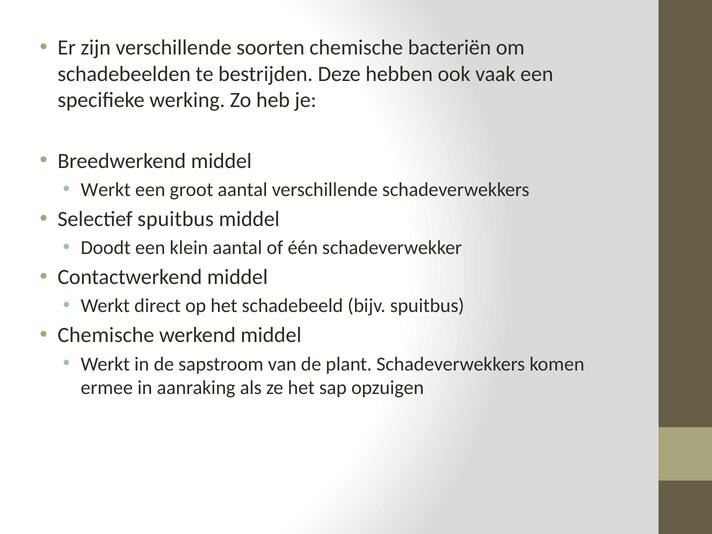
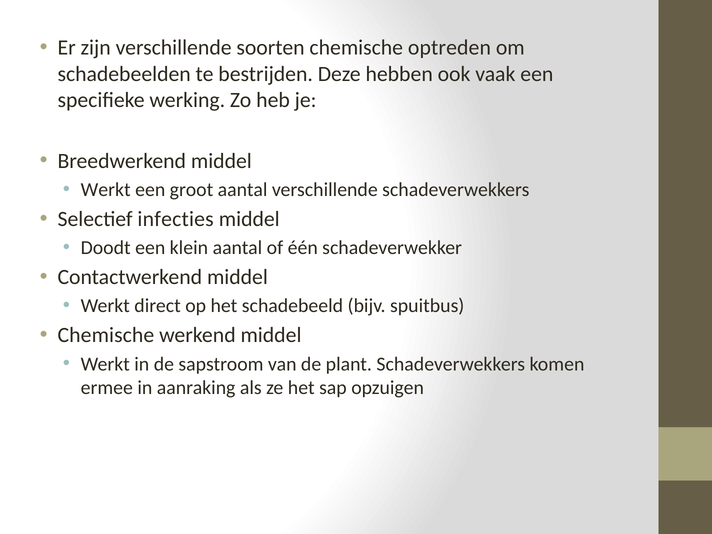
bacteriën: bacteriën -> optreden (449, 48)
Selectief spuitbus: spuitbus -> infecties (176, 219)
